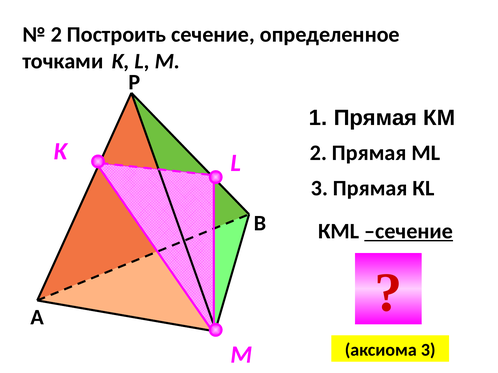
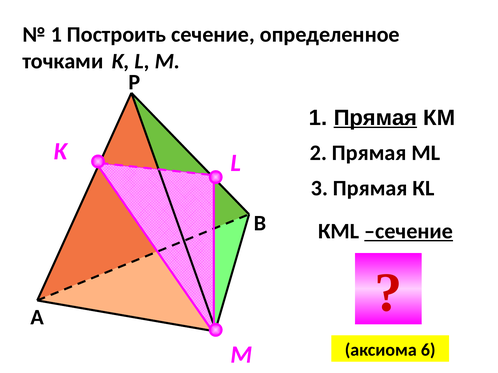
2: 2 -> 1 (56, 35)
Прямая underline: none -> present (375, 118)
аксиома 3: 3 -> 6 (428, 350)
